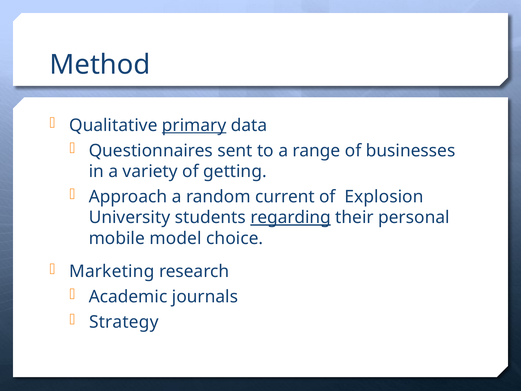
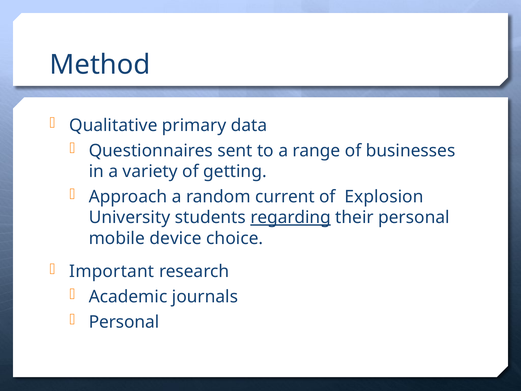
primary underline: present -> none (194, 125)
model: model -> device (176, 238)
Marketing: Marketing -> Important (112, 271)
Strategy: Strategy -> Personal (124, 322)
